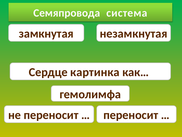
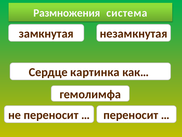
Семяпровода: Семяпровода -> Размножения (67, 13)
